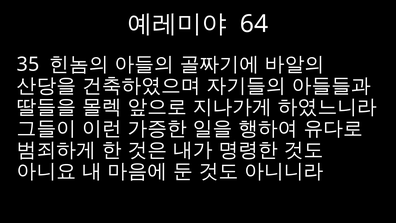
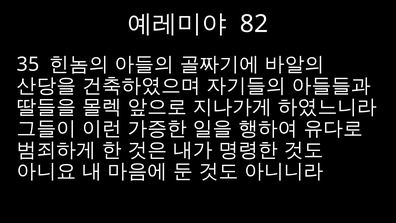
64: 64 -> 82 (254, 24)
